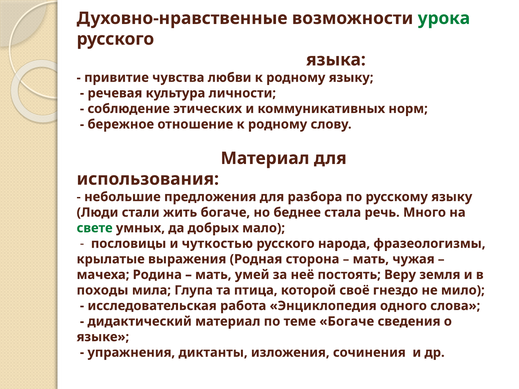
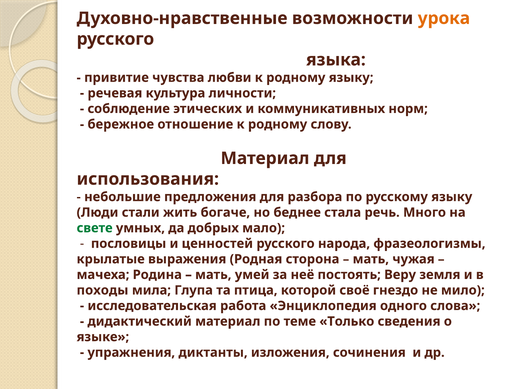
урока colour: green -> orange (444, 18)
чуткостью: чуткостью -> ценностей (217, 244)
теме Богаче: Богаче -> Только (347, 322)
